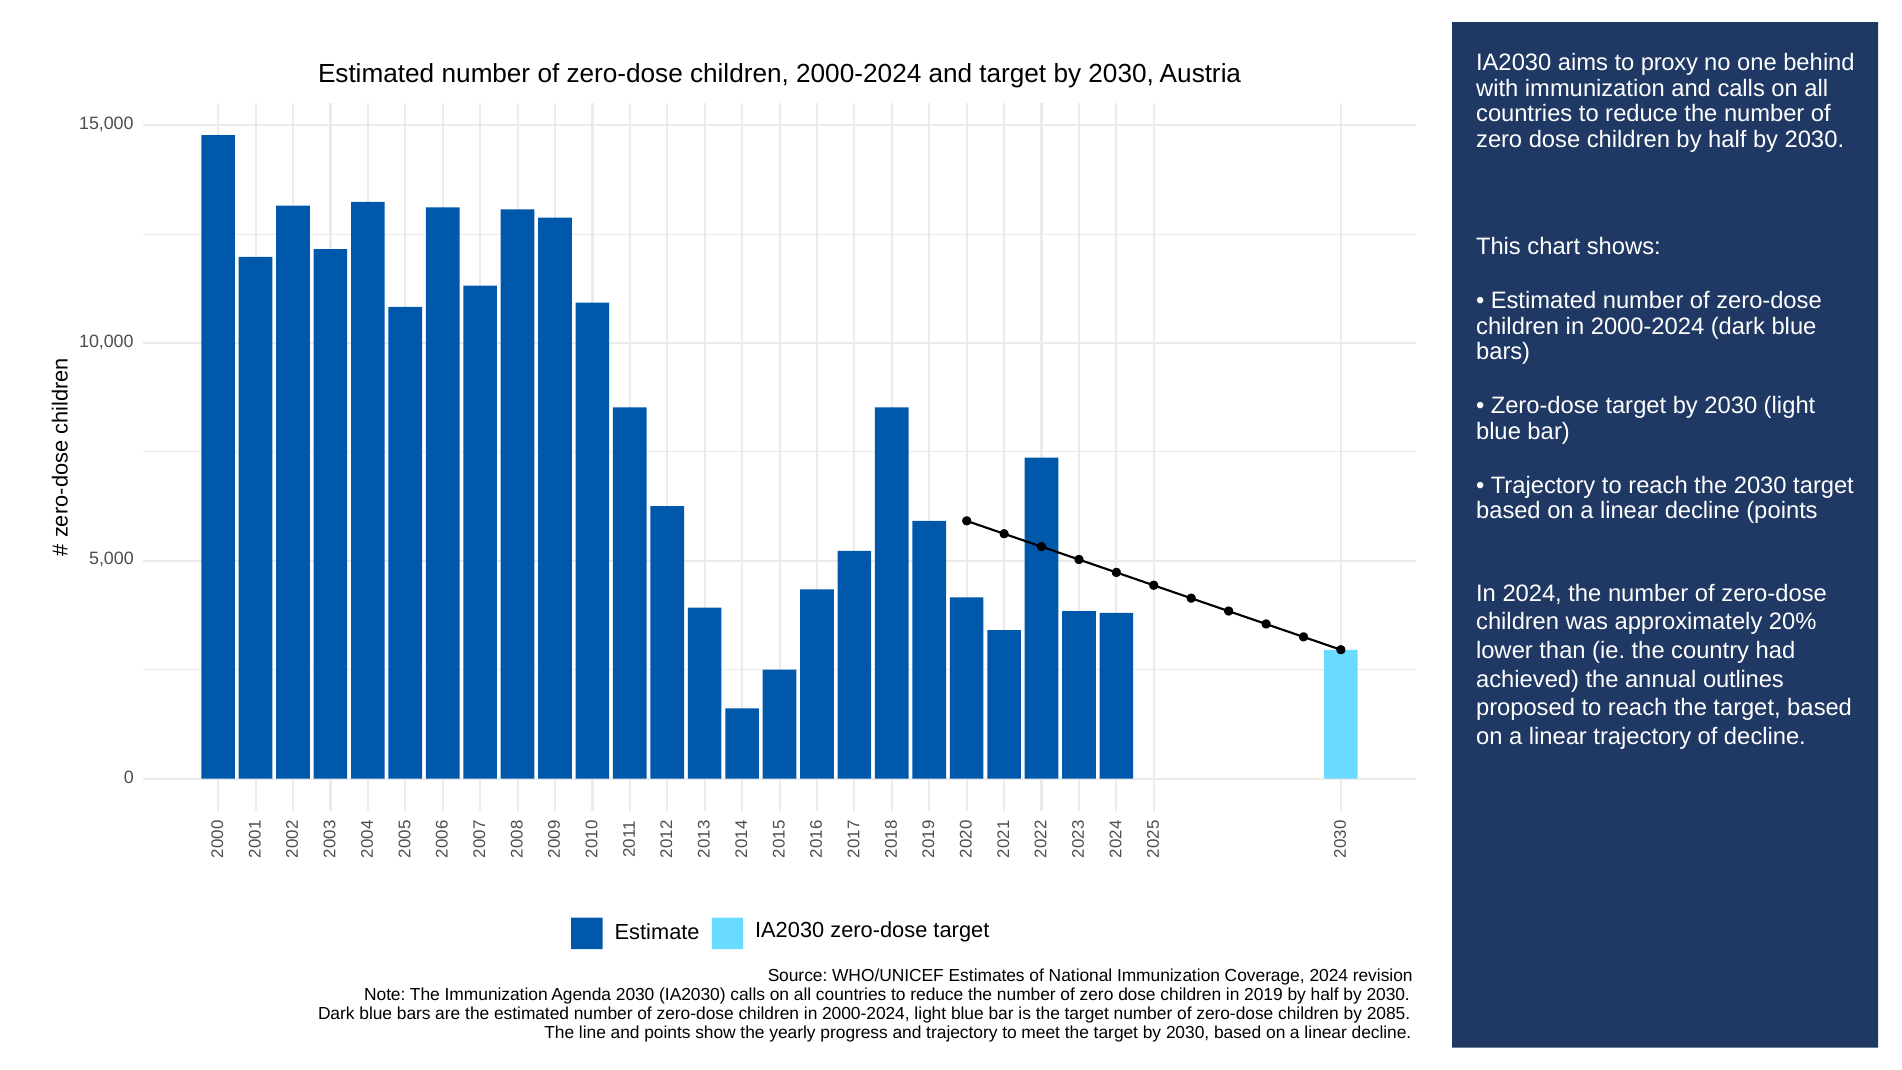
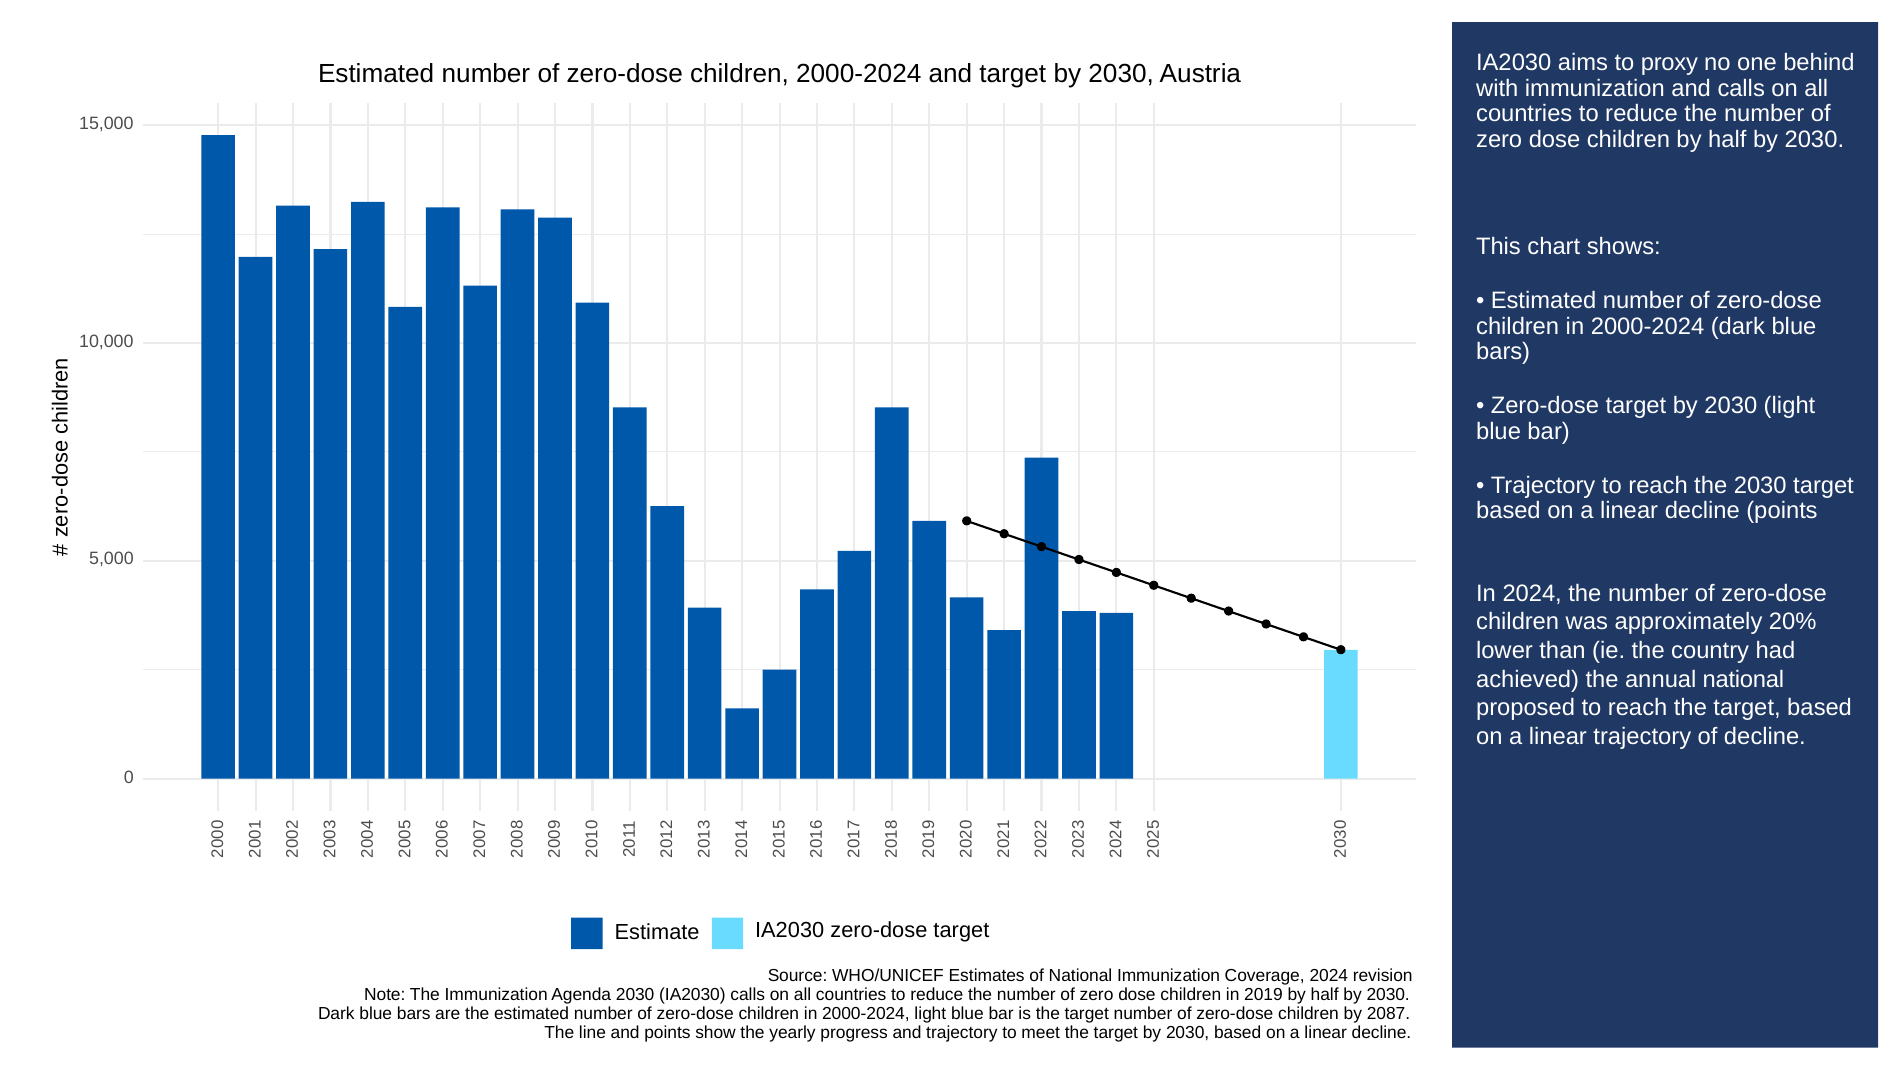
annual outlines: outlines -> national (1743, 679)
2085: 2085 -> 2087 (1388, 1014)
